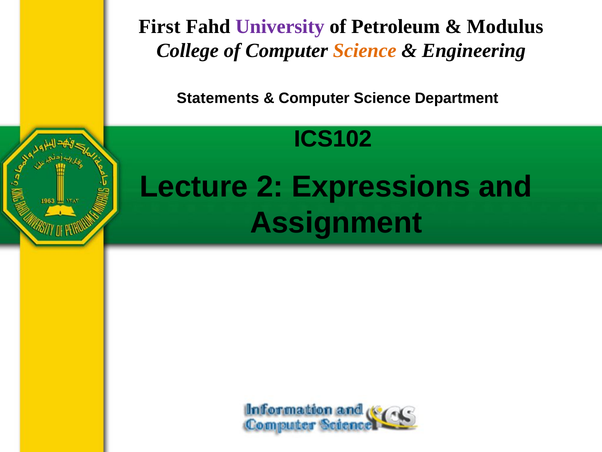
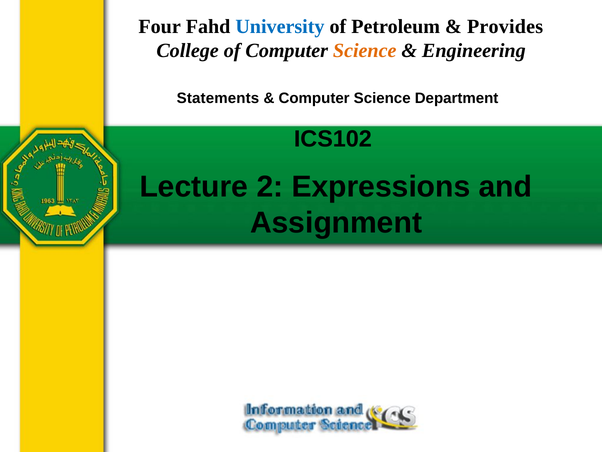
First: First -> Four (160, 26)
University colour: purple -> blue (280, 26)
Modulus: Modulus -> Provides (505, 26)
